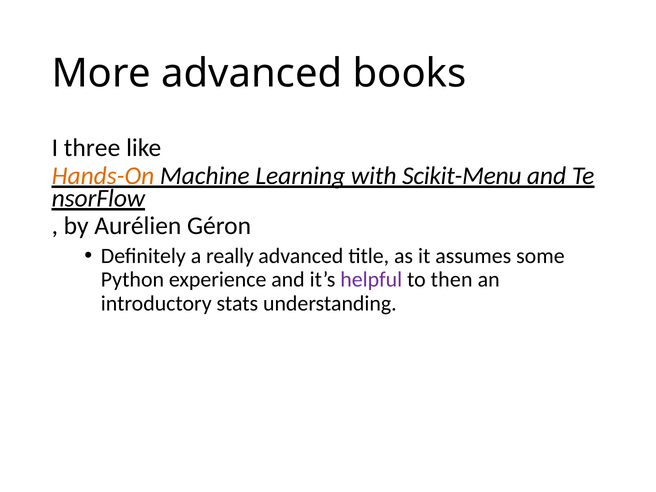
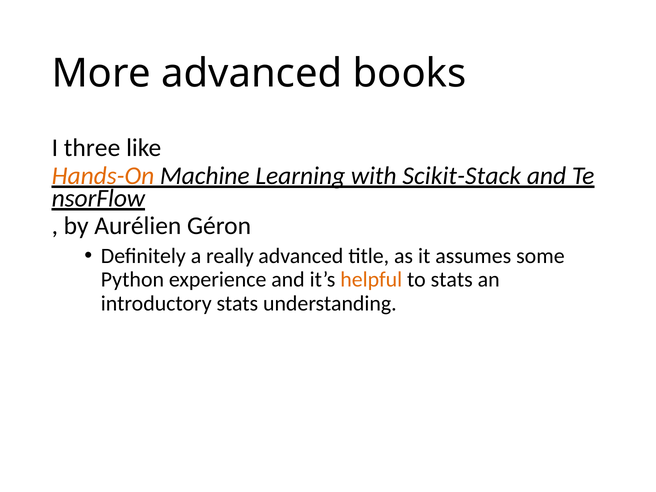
Scikit-Menu: Scikit-Menu -> Scikit-Stack (462, 176)
helpful colour: purple -> orange (371, 280)
to then: then -> stats (452, 280)
